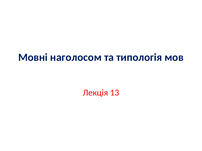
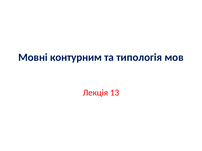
наголосом: наголосом -> контурним (76, 57)
